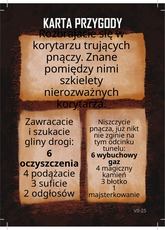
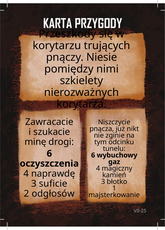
Rozbrajacie: Rozbrajacie -> Przeszkody (67, 34)
Znane: Znane -> Niesie (102, 57)
gliny: gliny -> minę (35, 142)
podążacie: podążacie -> naprawdę (53, 173)
